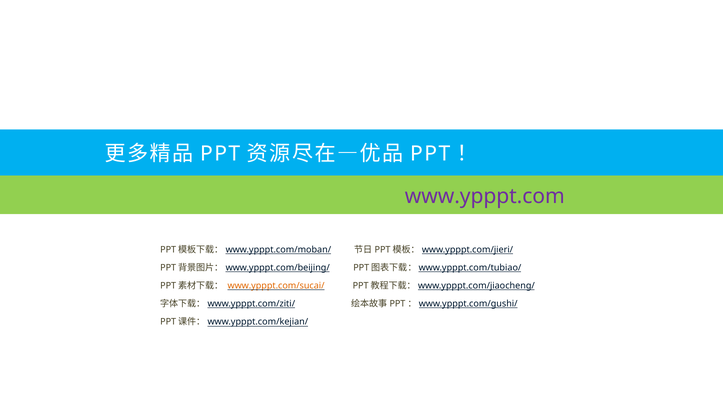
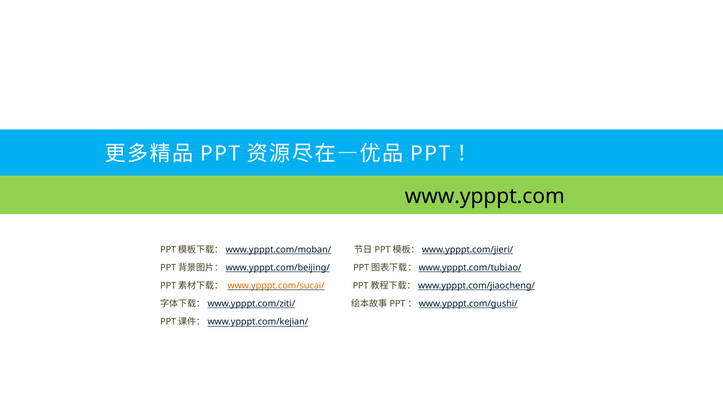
www.ypppt.com colour: purple -> black (485, 196)
